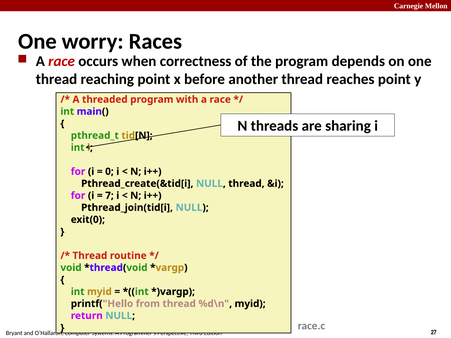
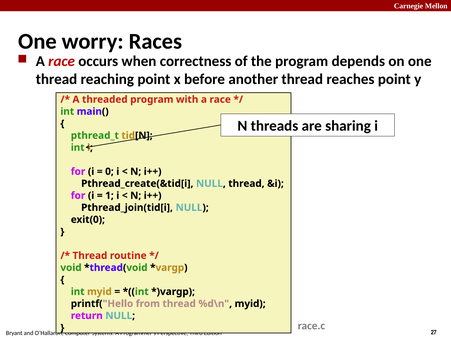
7: 7 -> 1 (109, 196)
